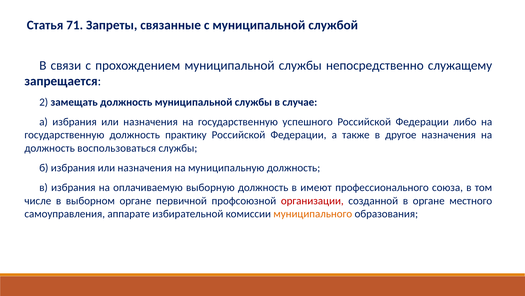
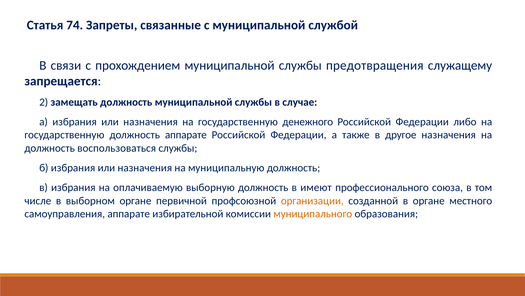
71: 71 -> 74 (75, 25)
непосредственно: непосредственно -> предотвращения (375, 65)
успешного: успешного -> денежного (308, 122)
должность практику: практику -> аппарате (186, 135)
организации colour: red -> orange (312, 200)
